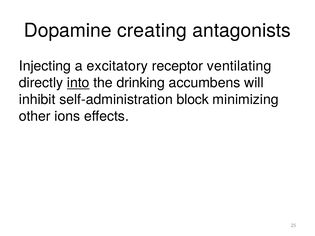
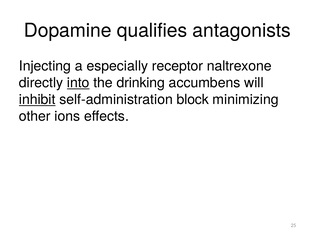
creating: creating -> qualifies (152, 30)
excitatory: excitatory -> especially (117, 66)
ventilating: ventilating -> naltrexone (239, 66)
inhibit underline: none -> present (37, 100)
